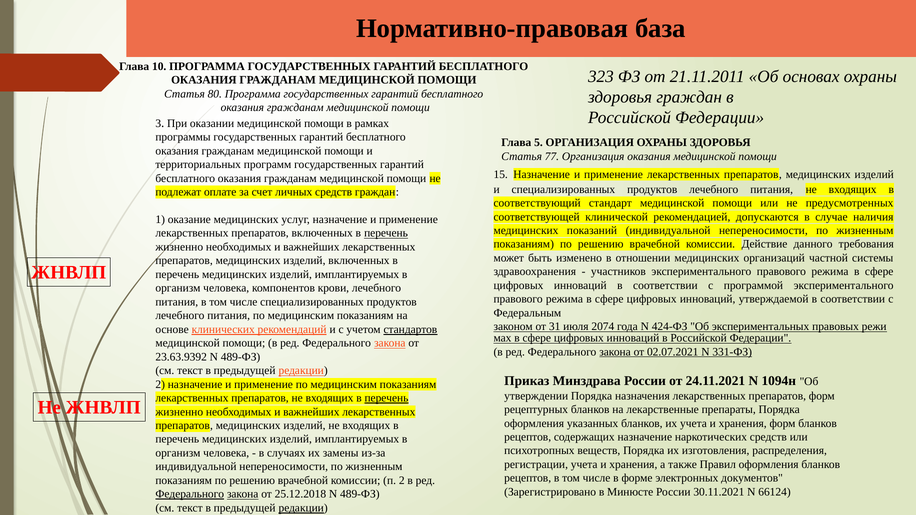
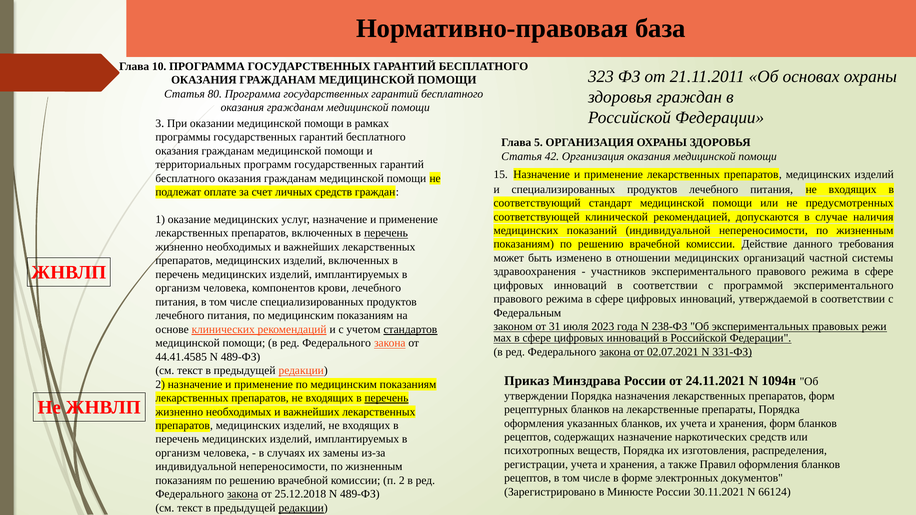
77: 77 -> 42 (552, 156)
2074: 2074 -> 2023 (603, 327)
424-ФЗ: 424-ФЗ -> 238-ФЗ (670, 327)
23.63.9392: 23.63.9392 -> 44.41.4585 (181, 357)
Федерального underline: present -> none (190, 494)
